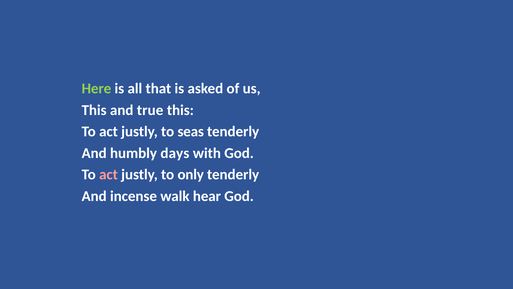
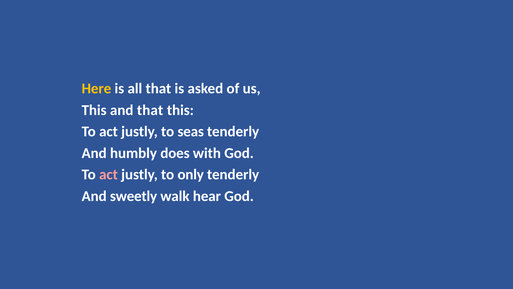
Here colour: light green -> yellow (96, 88)
and true: true -> that (150, 110)
days: days -> does (175, 153)
incense: incense -> sweetly (134, 196)
